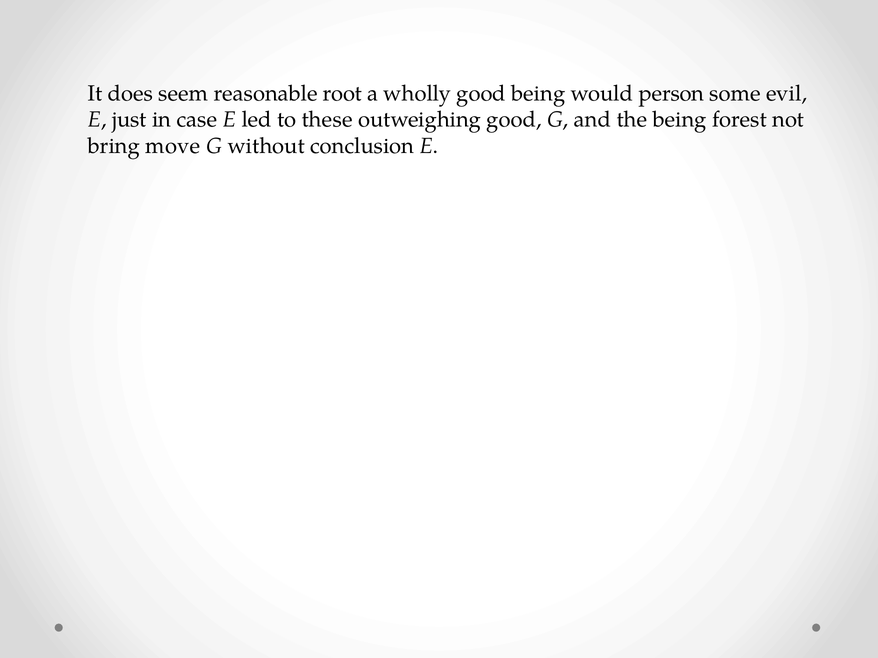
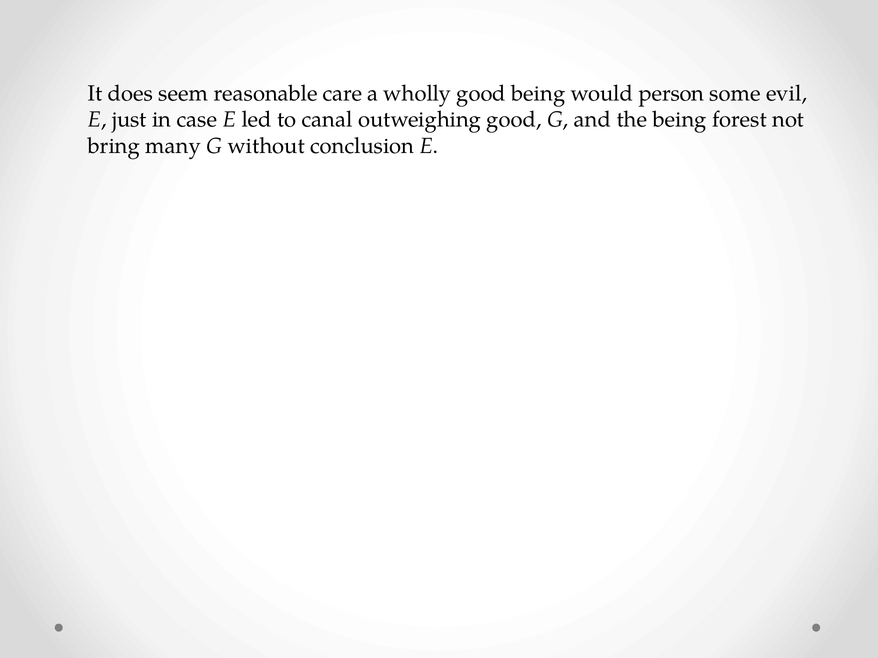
root: root -> care (343, 93)
these: these -> canal (327, 120)
move: move -> many (173, 146)
